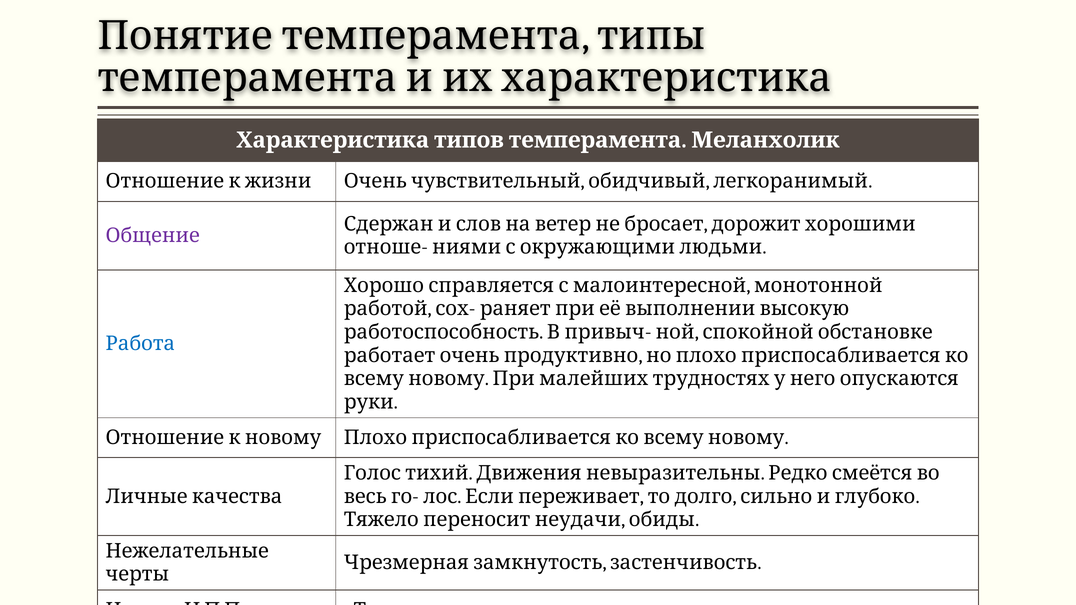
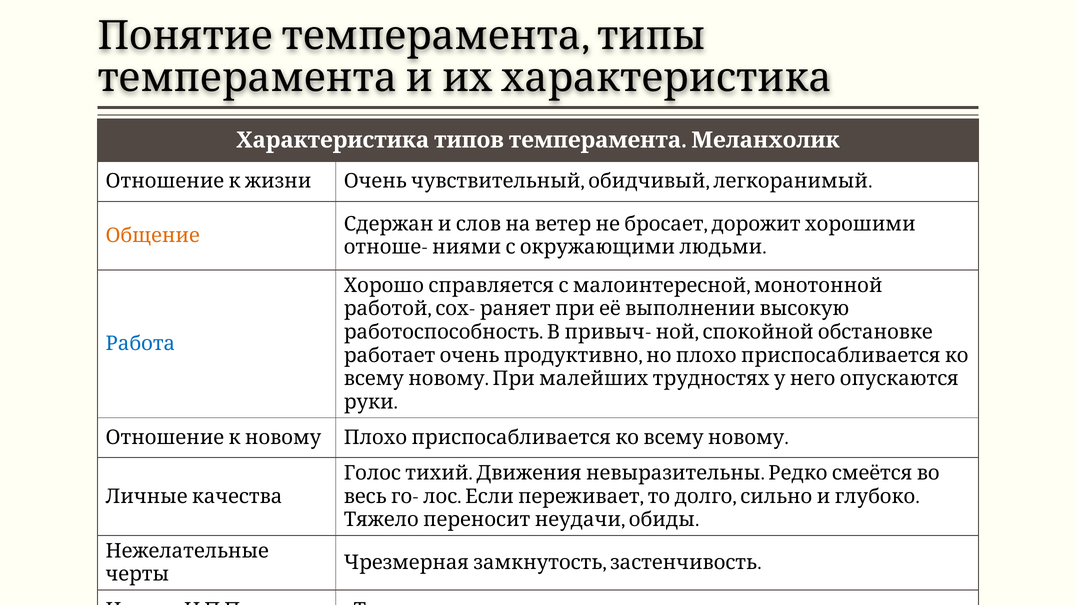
Общение colour: purple -> orange (153, 236)
